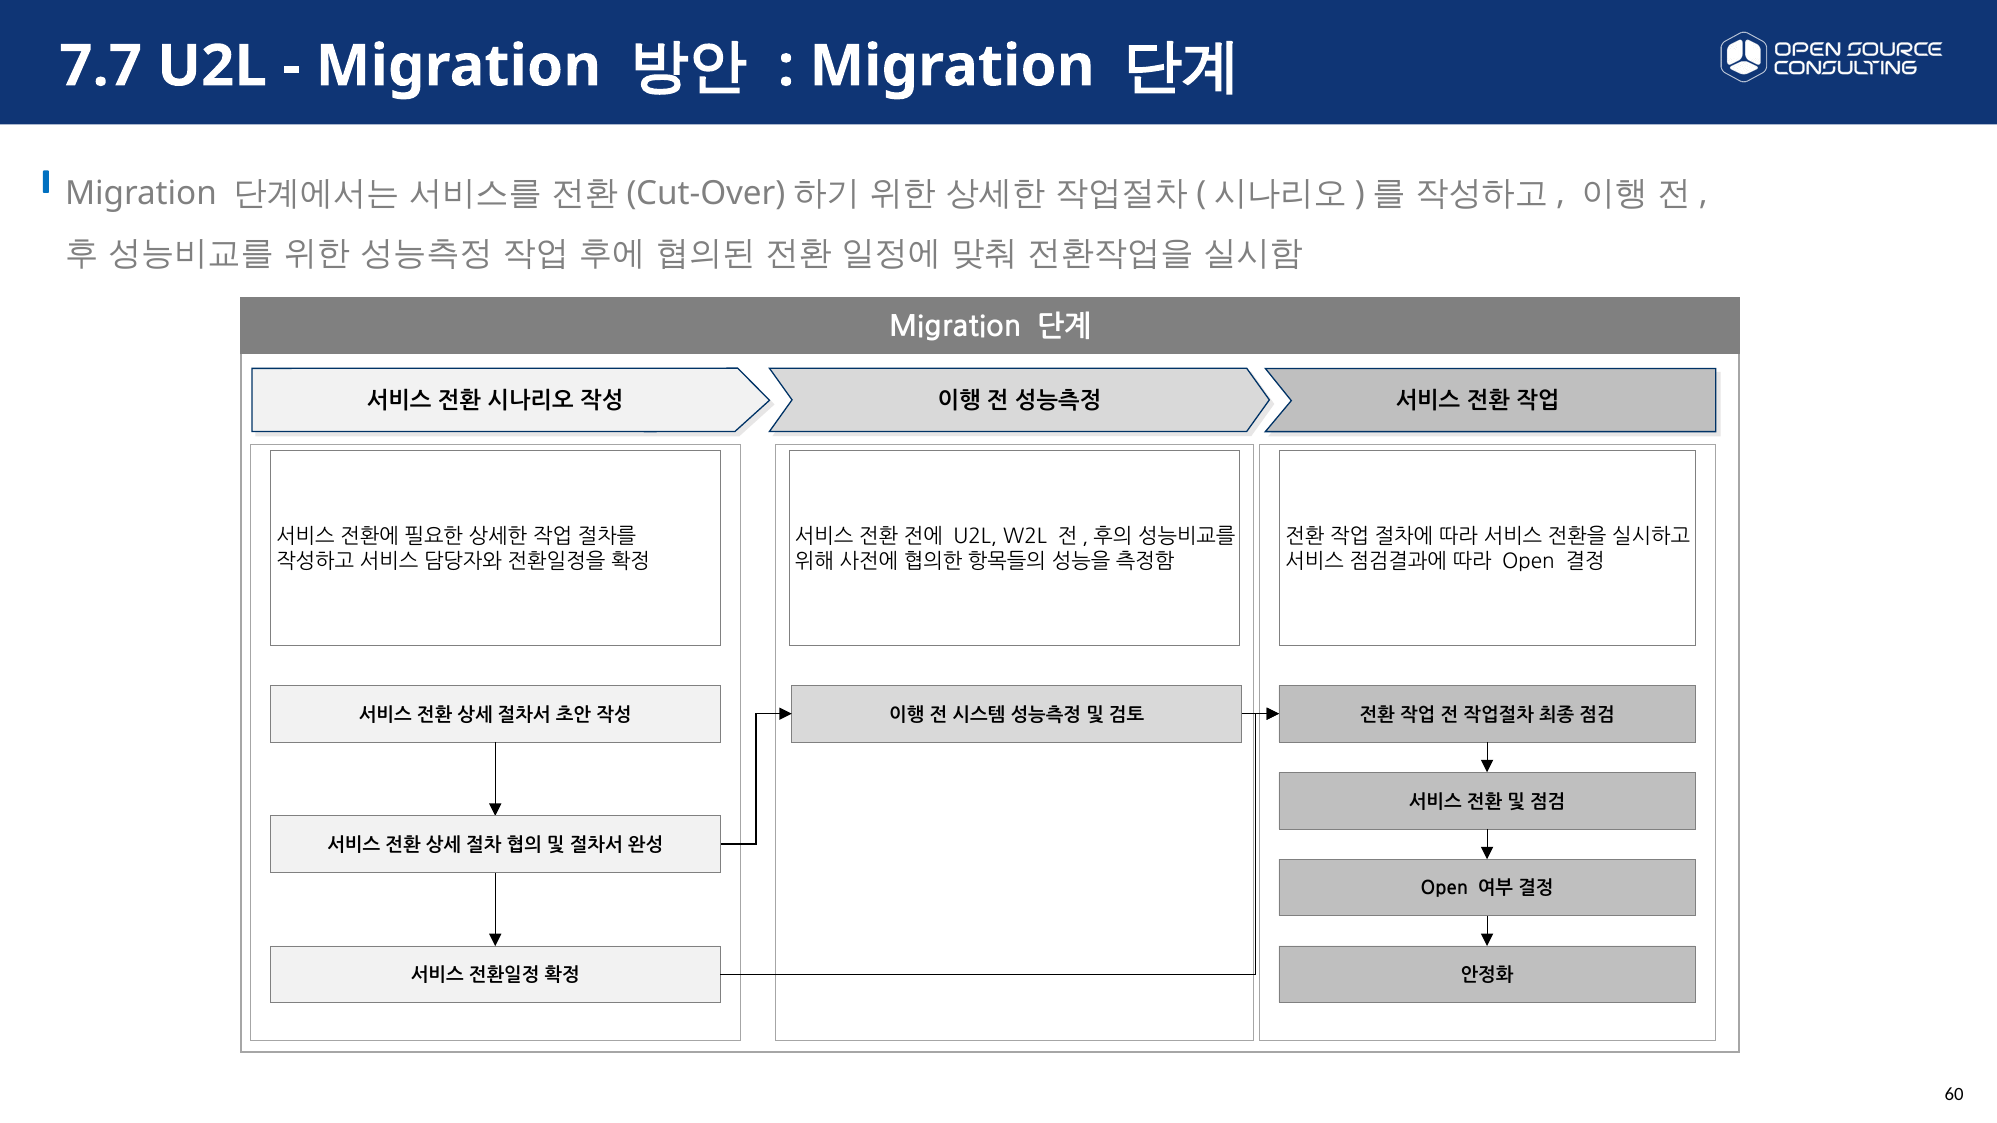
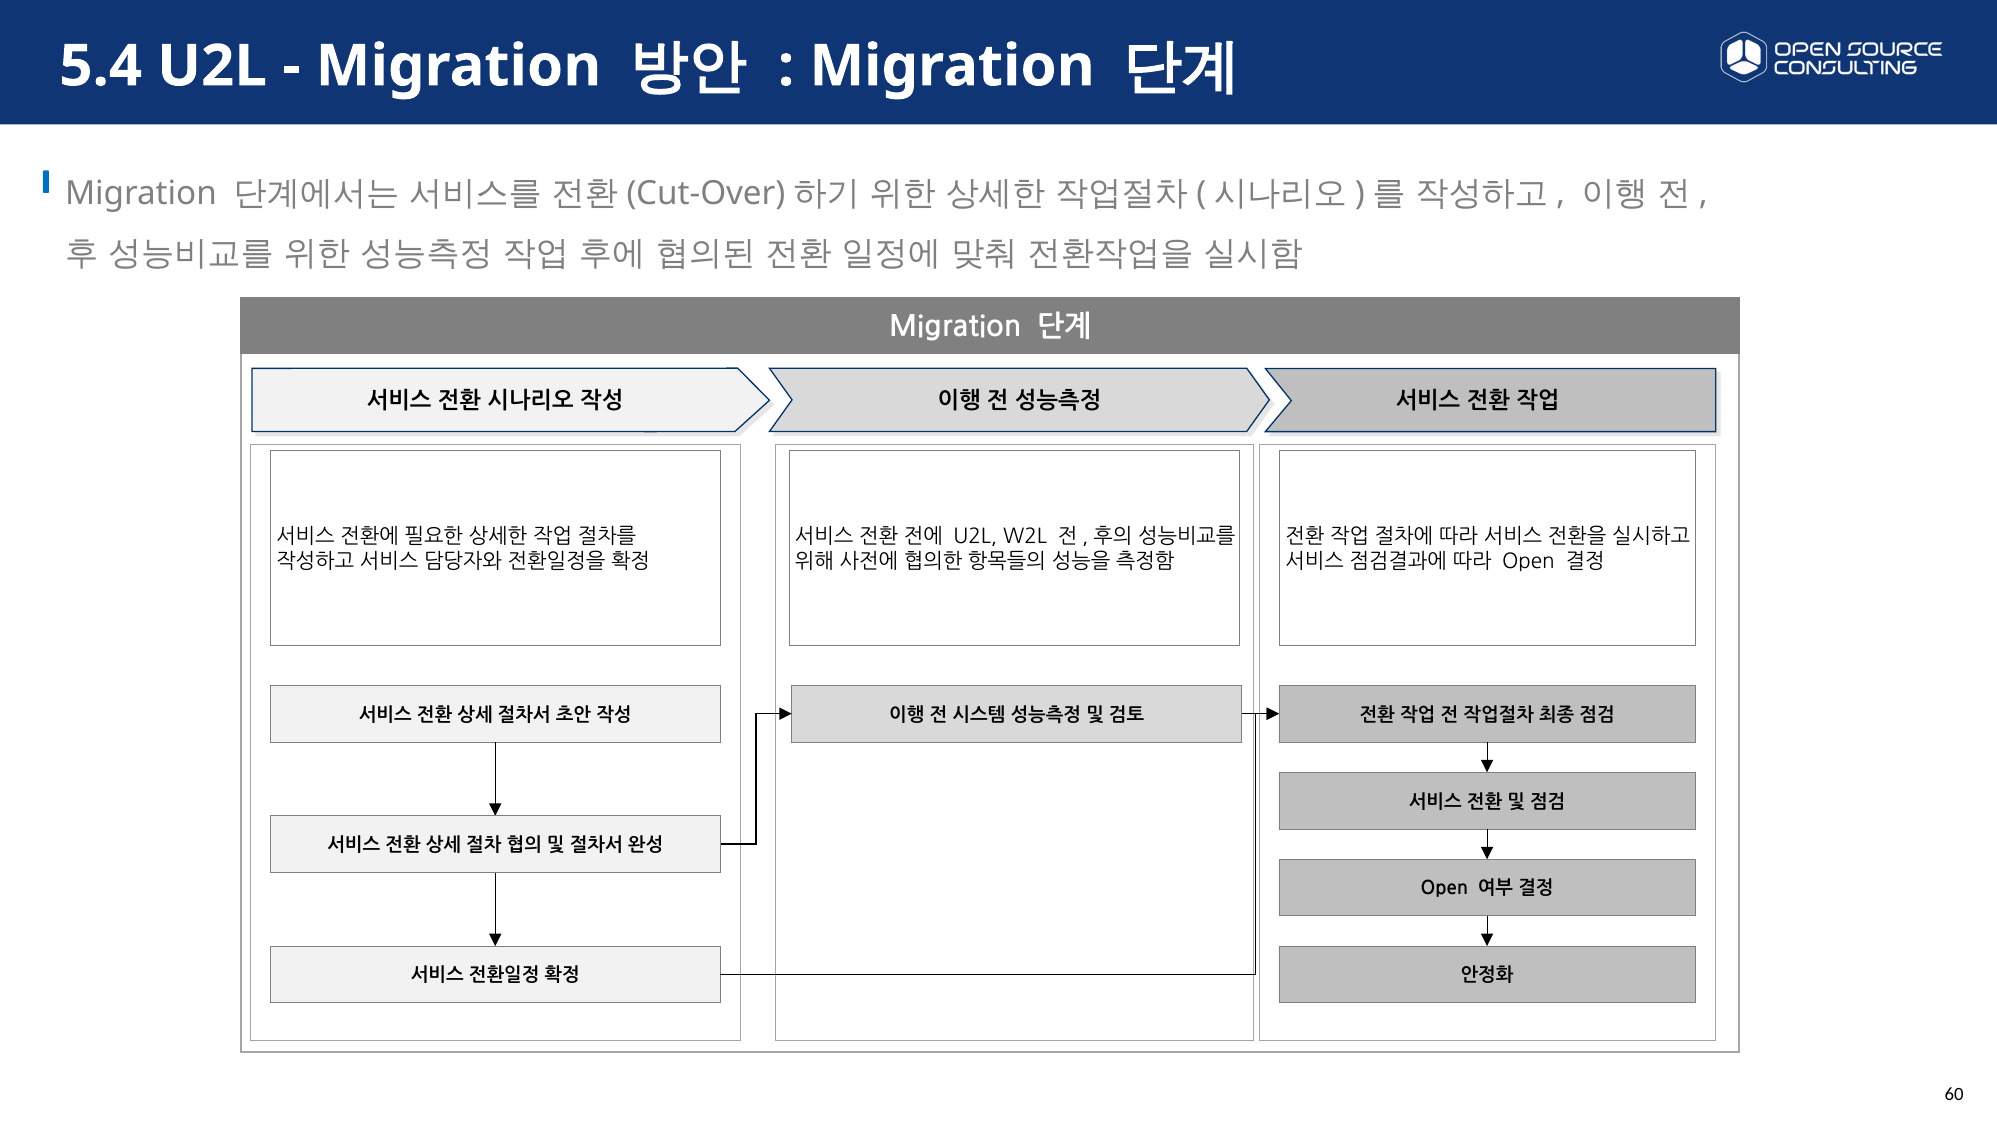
7.7: 7.7 -> 5.4 (101, 66)
